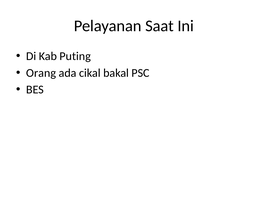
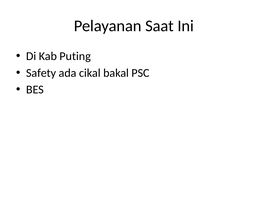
Orang: Orang -> Safety (41, 73)
